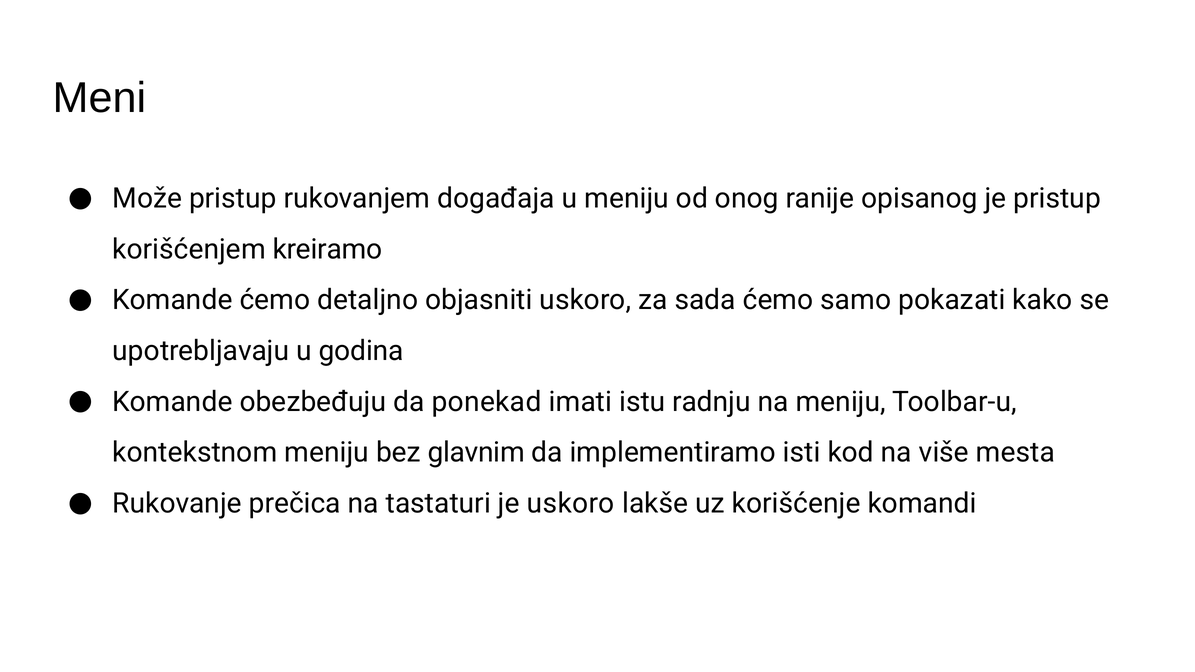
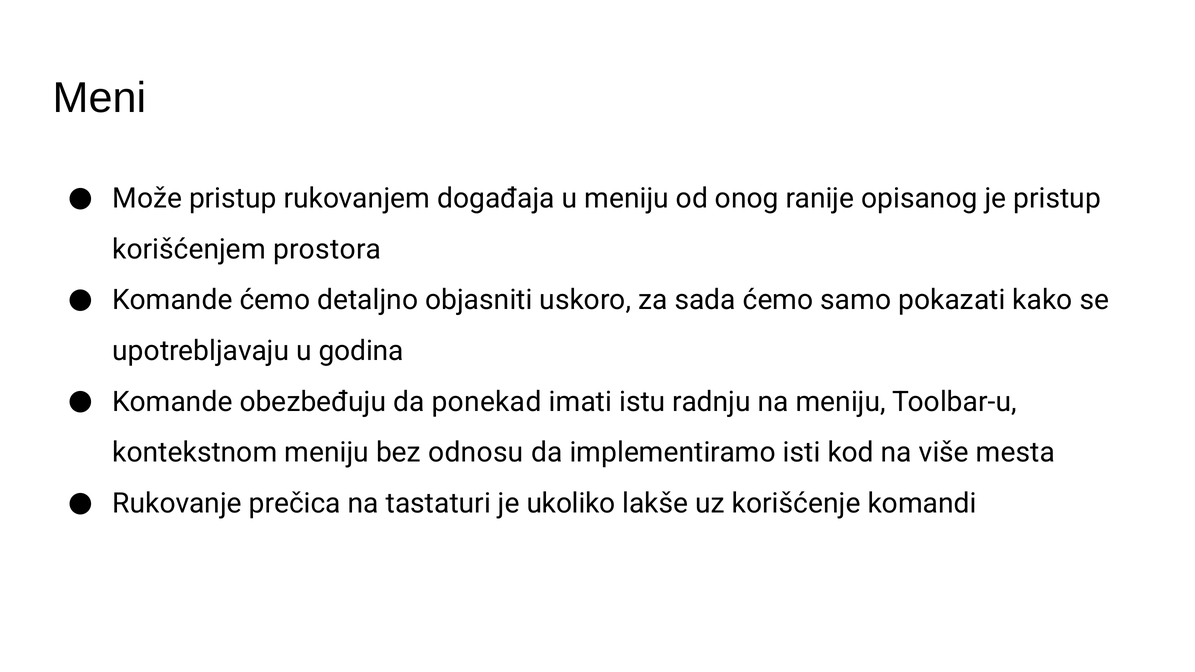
kreiramo: kreiramo -> prostora (327, 249)
glavnim: glavnim -> odnosu (476, 453)
je uskoro: uskoro -> ukoliko (571, 504)
